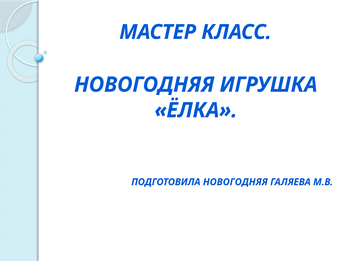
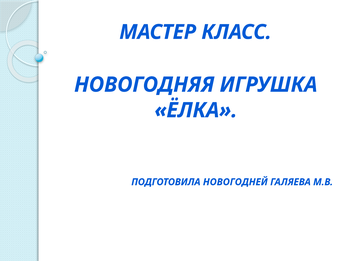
ПОДГОТОВИЛА НОВОГОДНЯЯ: НОВОГОДНЯЯ -> НОВОГОДНЕЙ (235, 182)
